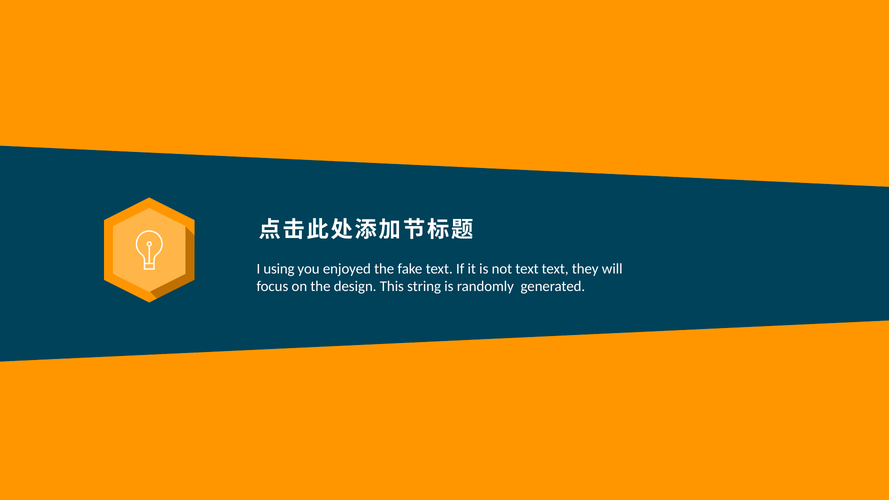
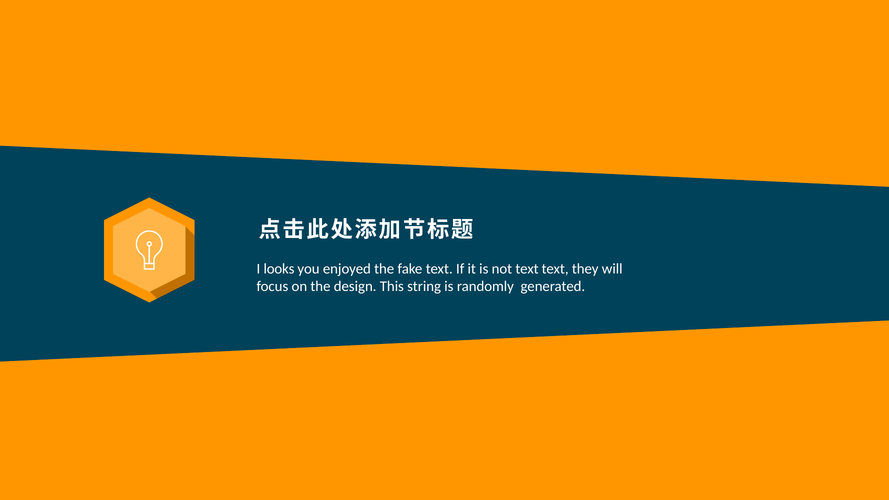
using: using -> looks (279, 269)
